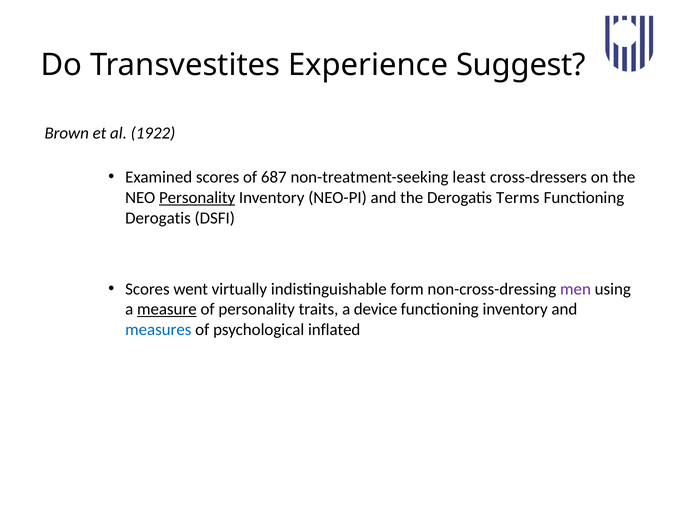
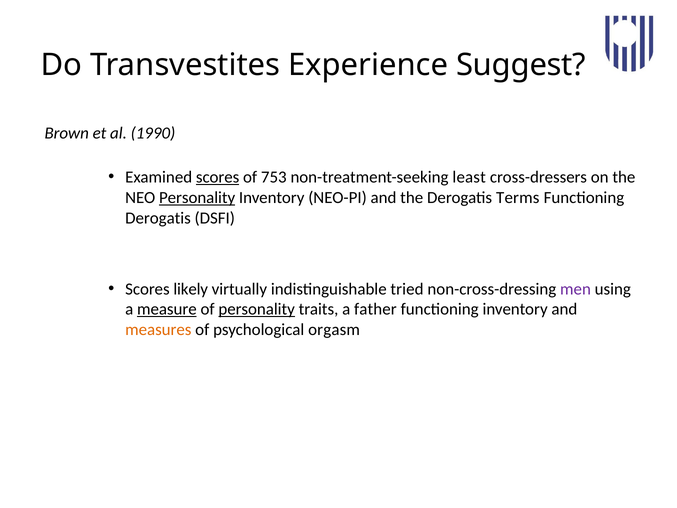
1922: 1922 -> 1990 (153, 133)
scores underline: none -> present (218, 177)
687: 687 -> 753 (274, 177)
went: went -> likely (191, 289)
form: form -> tried (407, 289)
personality underline: none -> present (257, 309)
device: device -> father (375, 309)
measures colour: blue -> orange (158, 330)
inflated: inflated -> orgasm (334, 330)
